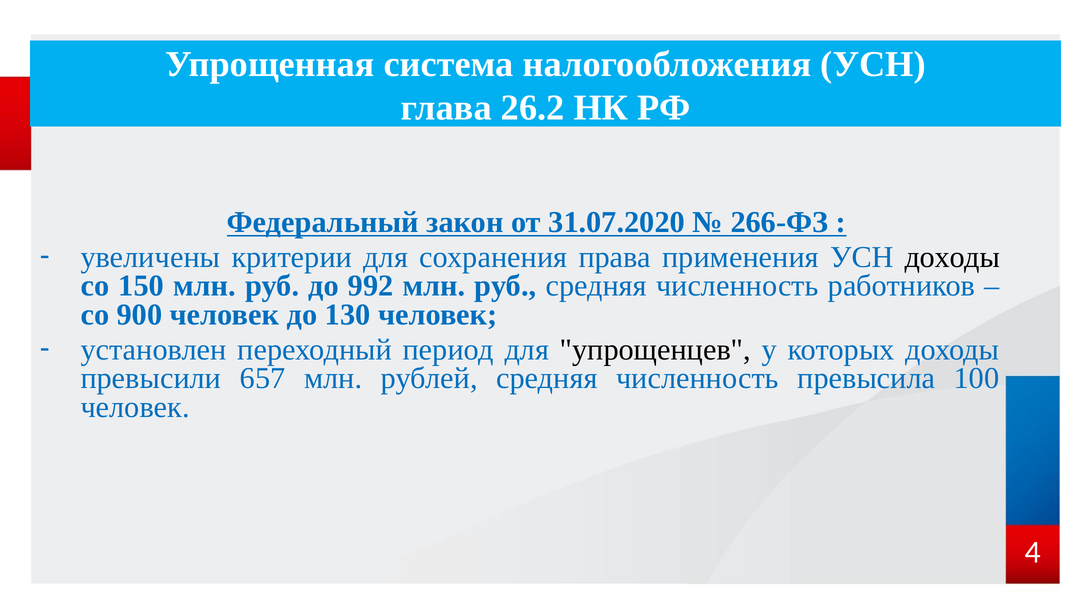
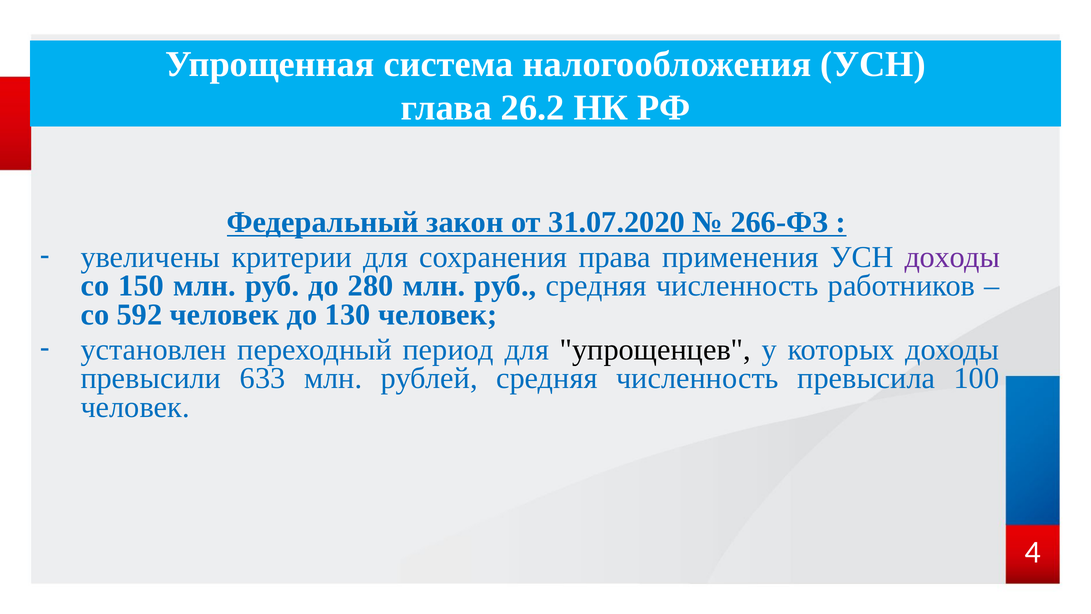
доходы colour: black -> purple (952, 257)
992: 992 -> 280 (371, 286)
900: 900 -> 592 (140, 315)
657: 657 -> 633 (263, 378)
